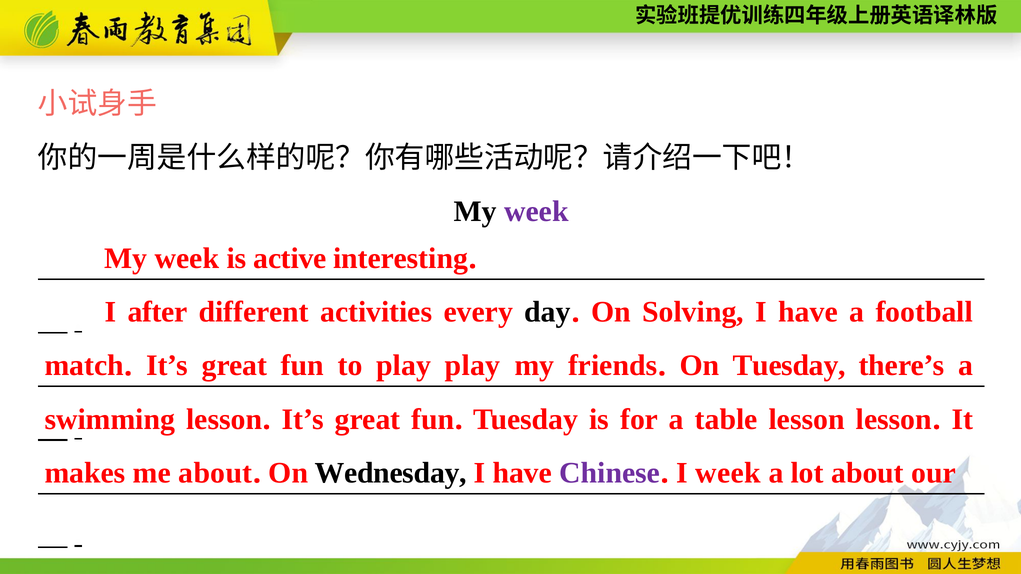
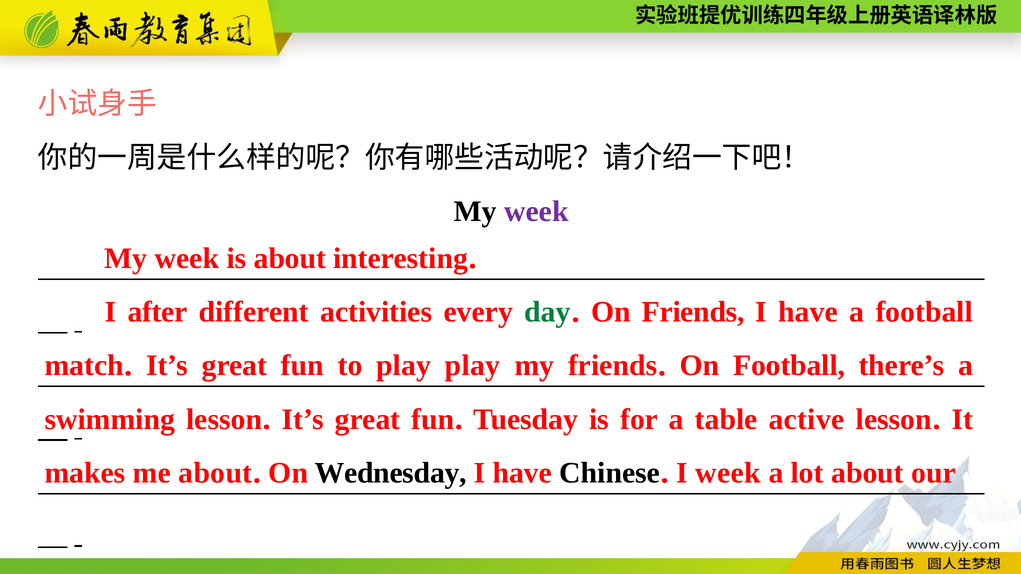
is active: active -> about (290, 259)
day colour: black -> green (548, 312)
On Solving: Solving -> Friends (693, 312)
On Tuesday: Tuesday -> Football (789, 366)
table lesson: lesson -> active (807, 420)
Chinese colour: purple -> black (610, 473)
